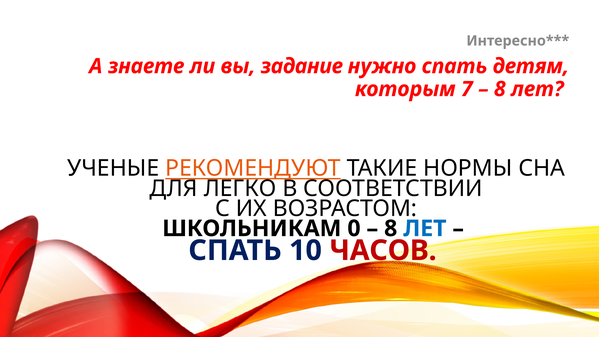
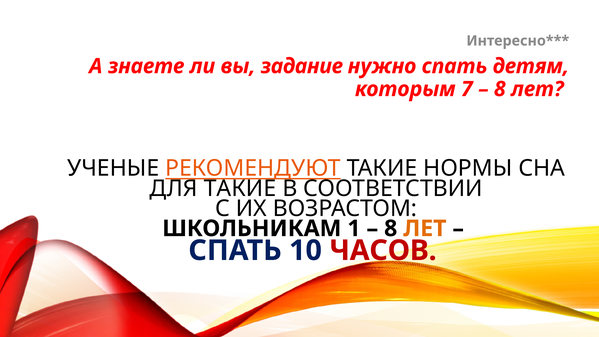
ДЛЯ ЛЕГКО: ЛЕГКО -> ТАКИЕ (240, 189)
0: 0 -> 1 (354, 228)
ЛЕТ colour: blue -> orange (425, 228)
